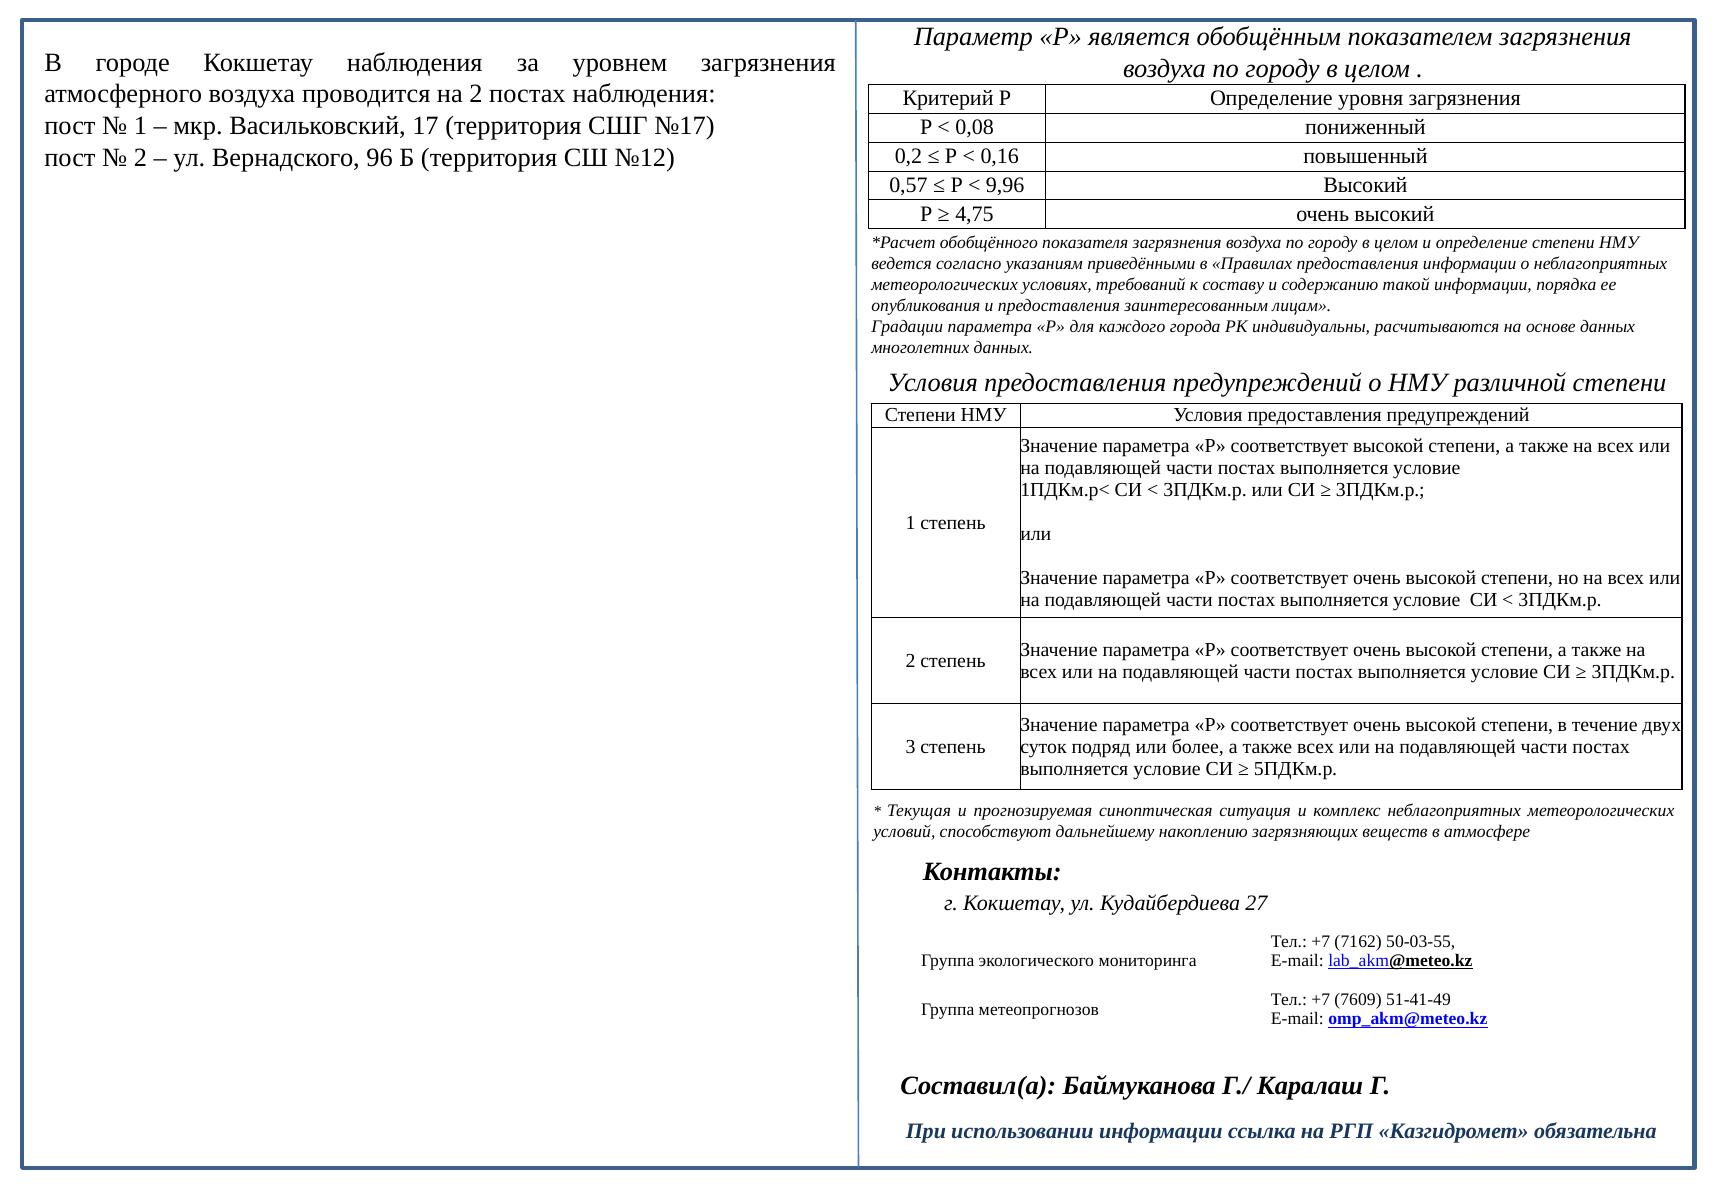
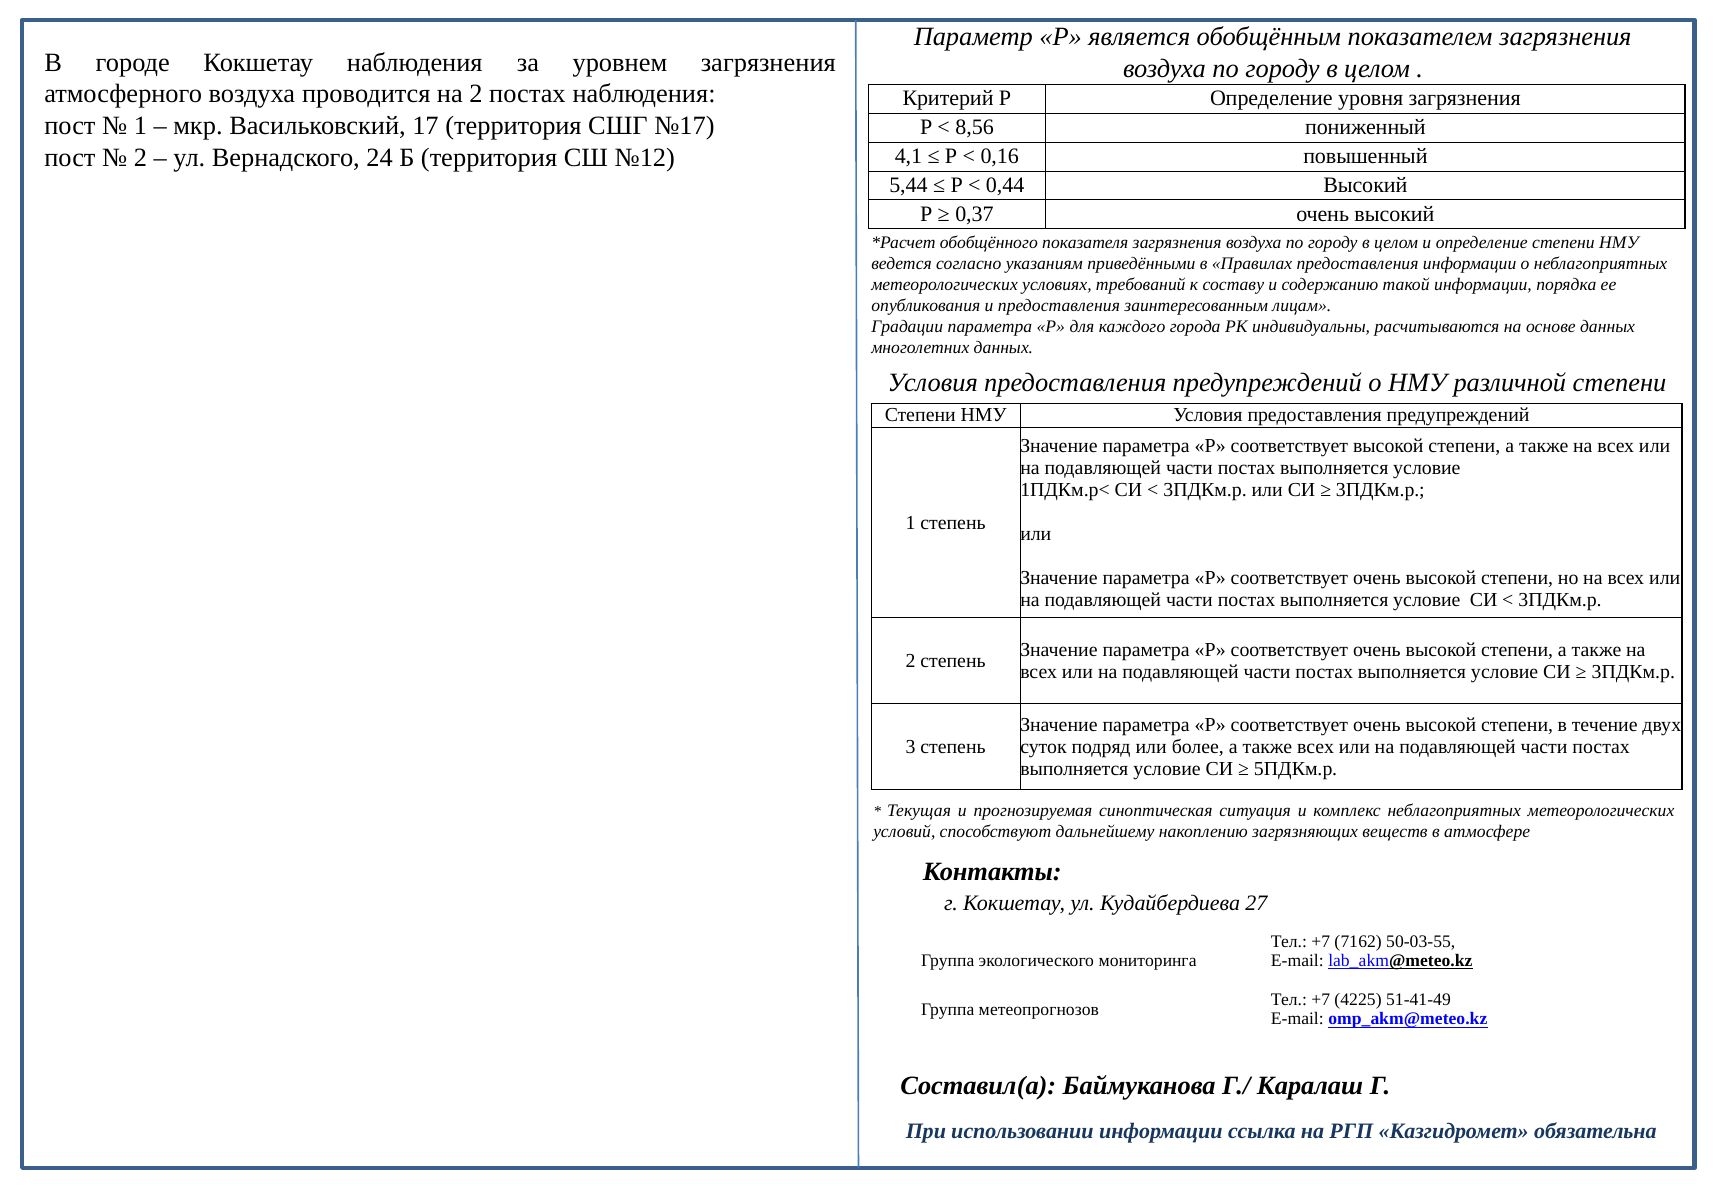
0,08: 0,08 -> 8,56 (975, 128)
96: 96 -> 24 (380, 158)
0,2: 0,2 -> 4,1 (908, 156)
0,57: 0,57 -> 5,44 (908, 185)
9,96: 9,96 -> 0,44 (1005, 185)
4,75: 4,75 -> 0,37 (974, 214)
7609: 7609 -> 4225 (1358, 1000)
